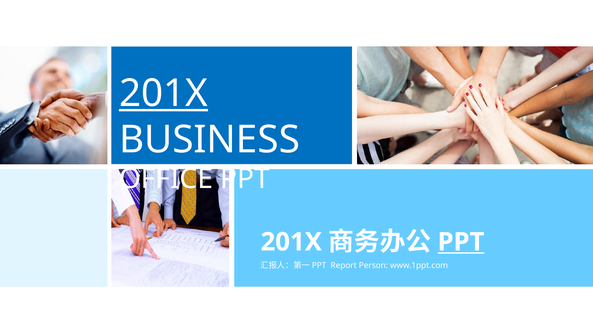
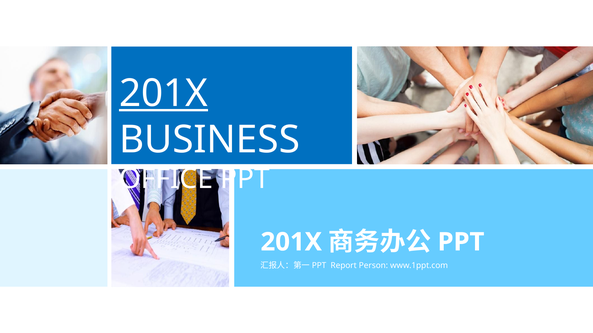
PPT underline: present -> none (461, 242)
